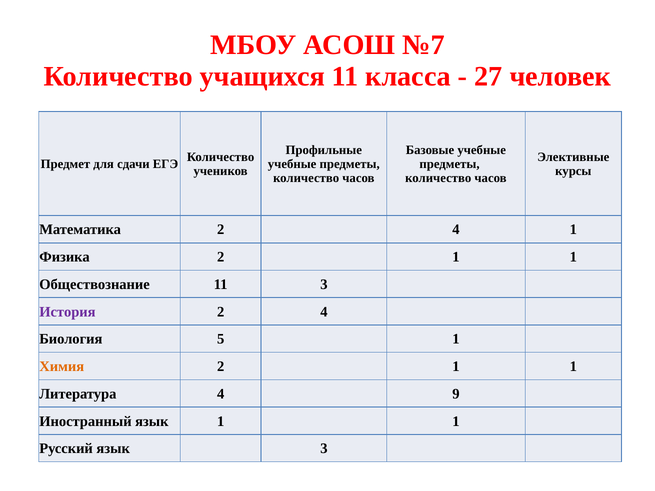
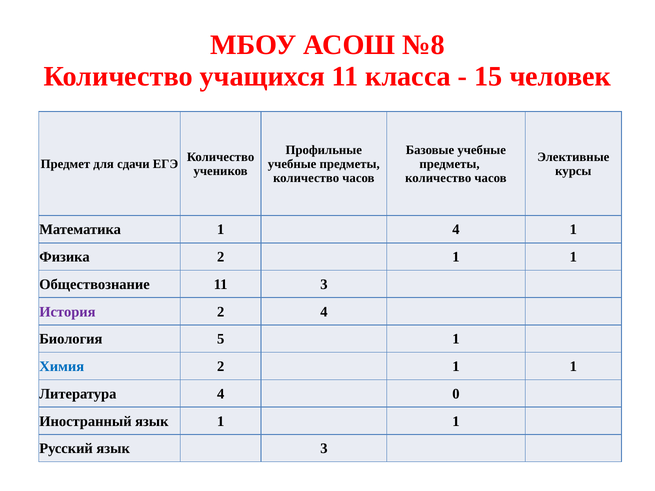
№7: №7 -> №8 (424, 45)
27: 27 -> 15 (488, 76)
Математика 2: 2 -> 1 (221, 230)
Химия colour: orange -> blue (62, 367)
9: 9 -> 0 (456, 394)
